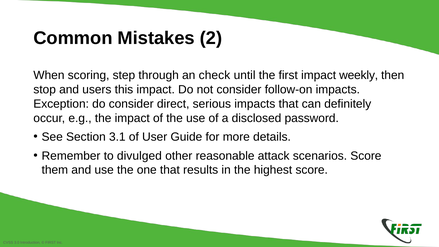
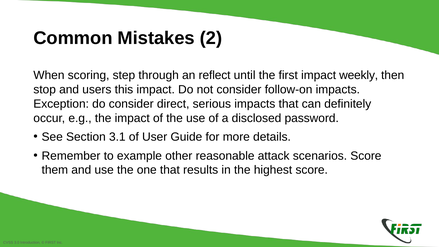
check: check -> reflect (215, 75)
divulged: divulged -> example (139, 156)
